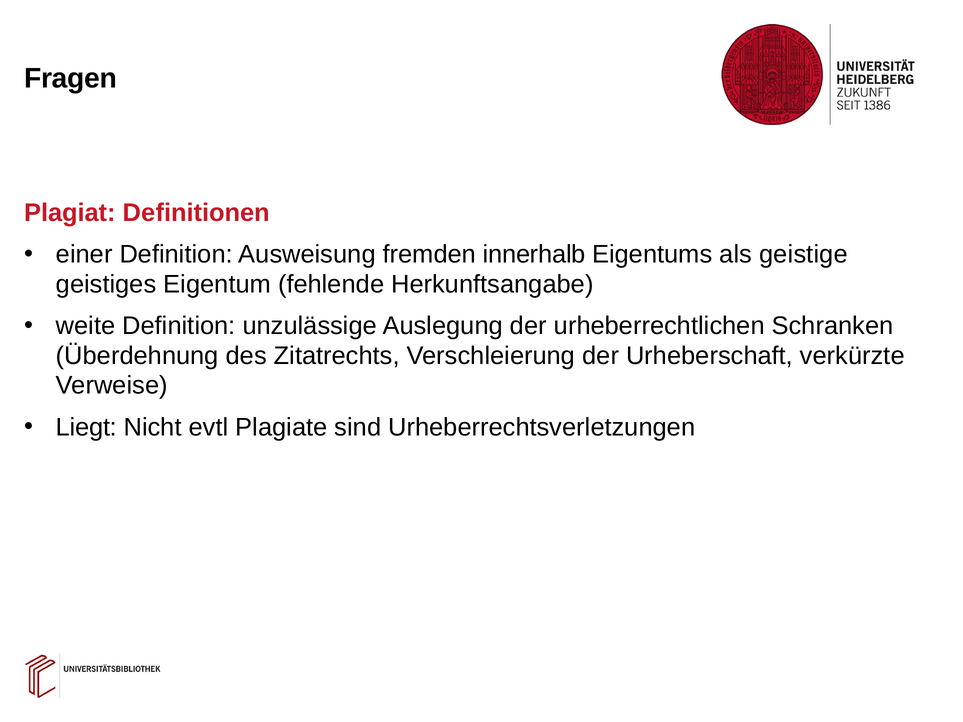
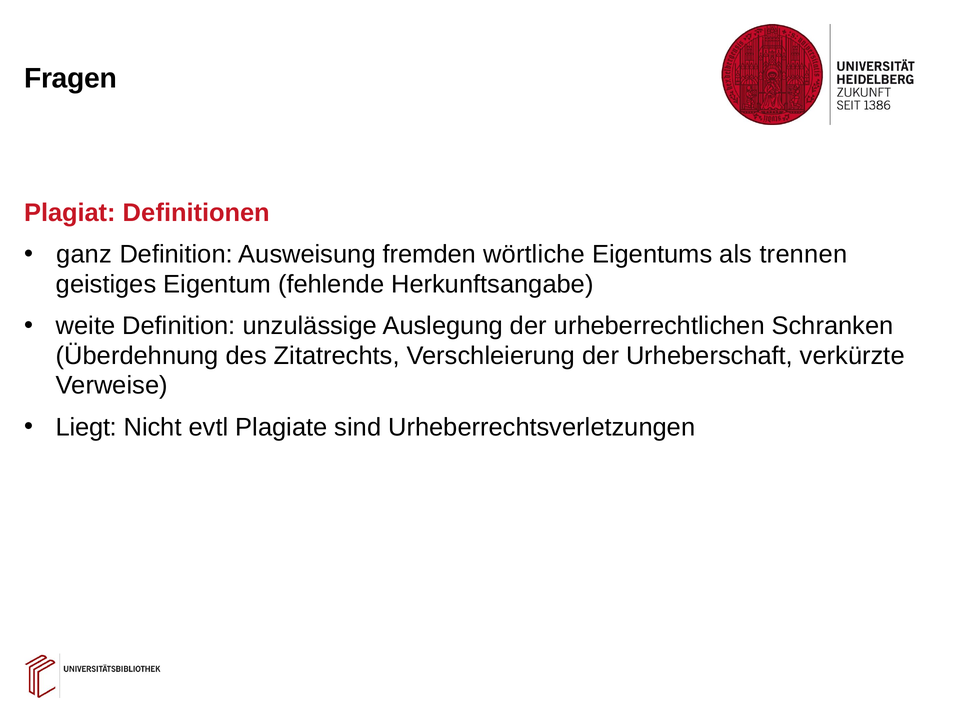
einer: einer -> ganz (84, 255)
innerhalb: innerhalb -> wörtliche (534, 255)
geistige: geistige -> trennen (803, 255)
